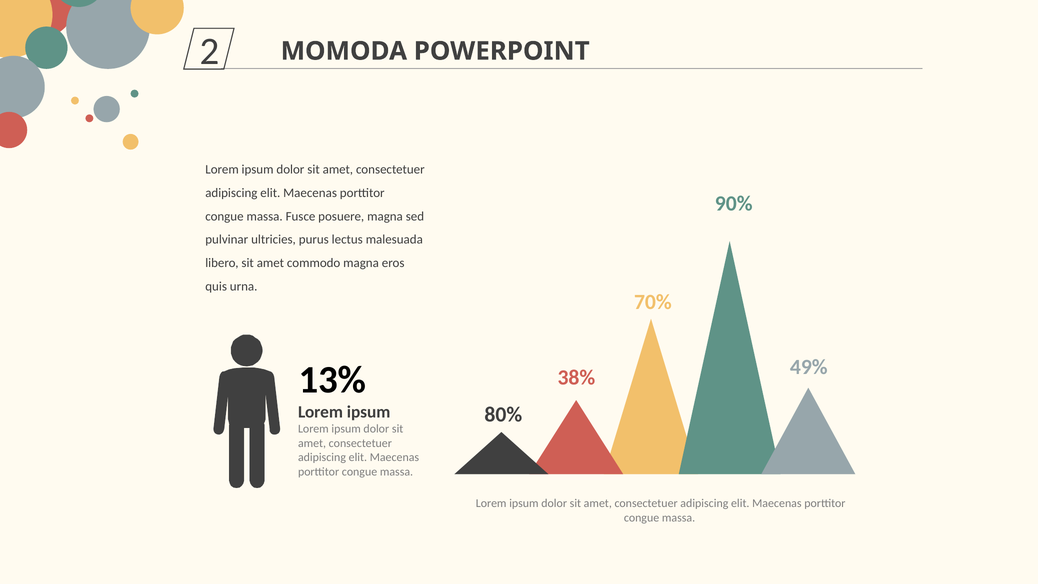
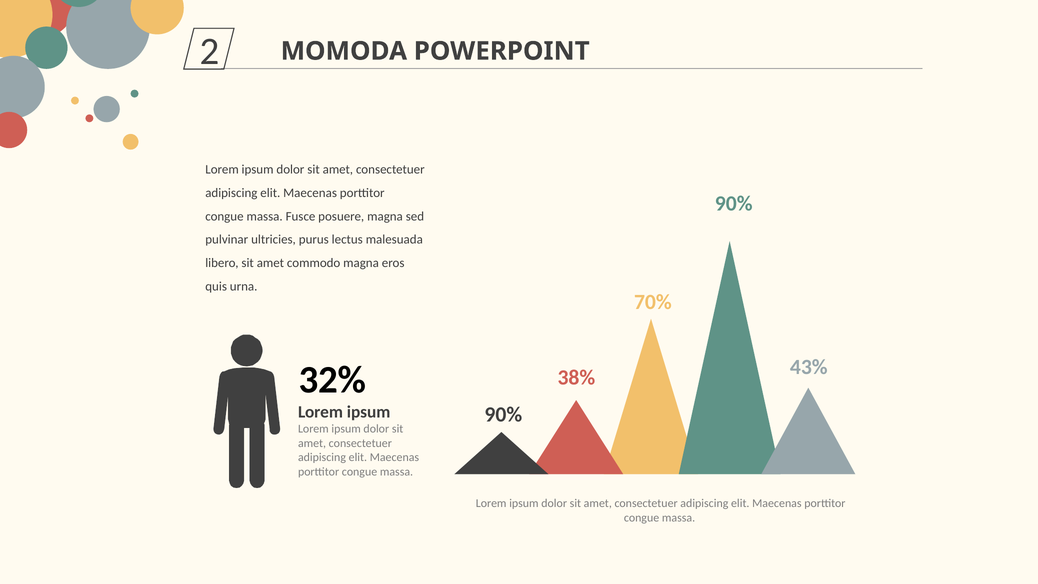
49%: 49% -> 43% (809, 367)
13%: 13% -> 32% (332, 380)
80%: 80% -> 90% (503, 414)
